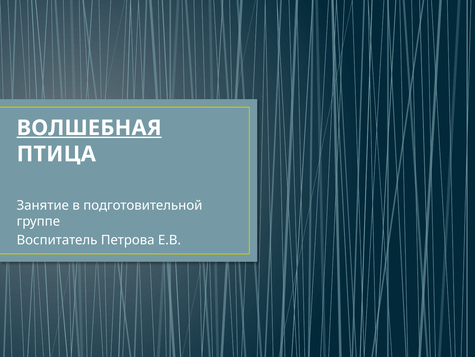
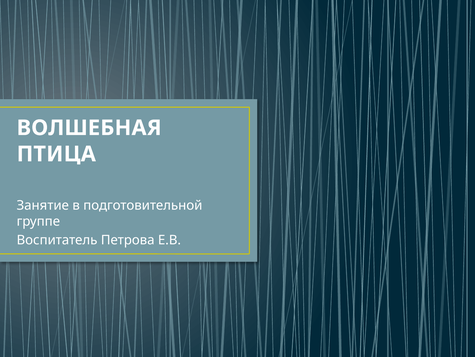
ВОЛШЕБНАЯ underline: present -> none (89, 128)
